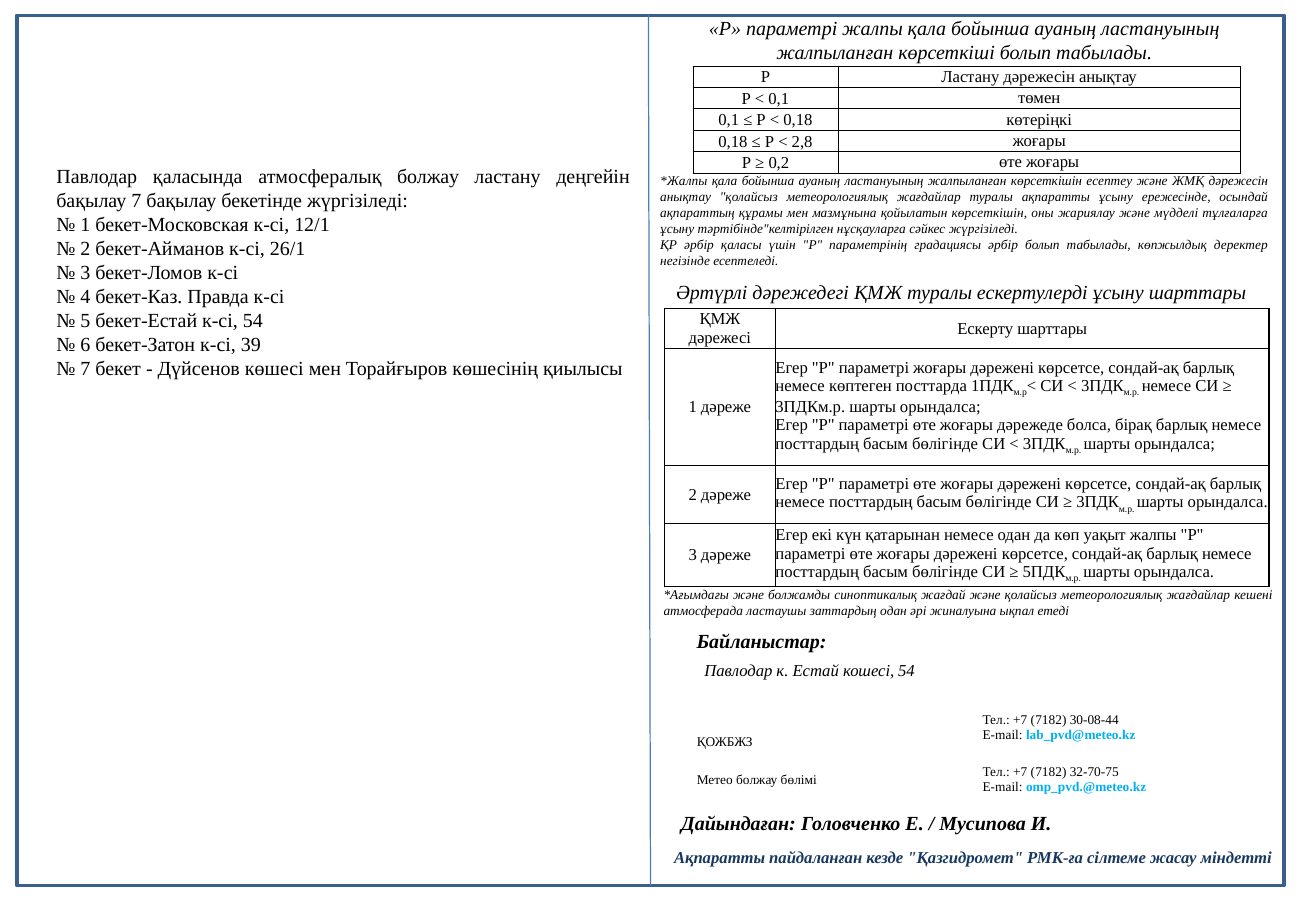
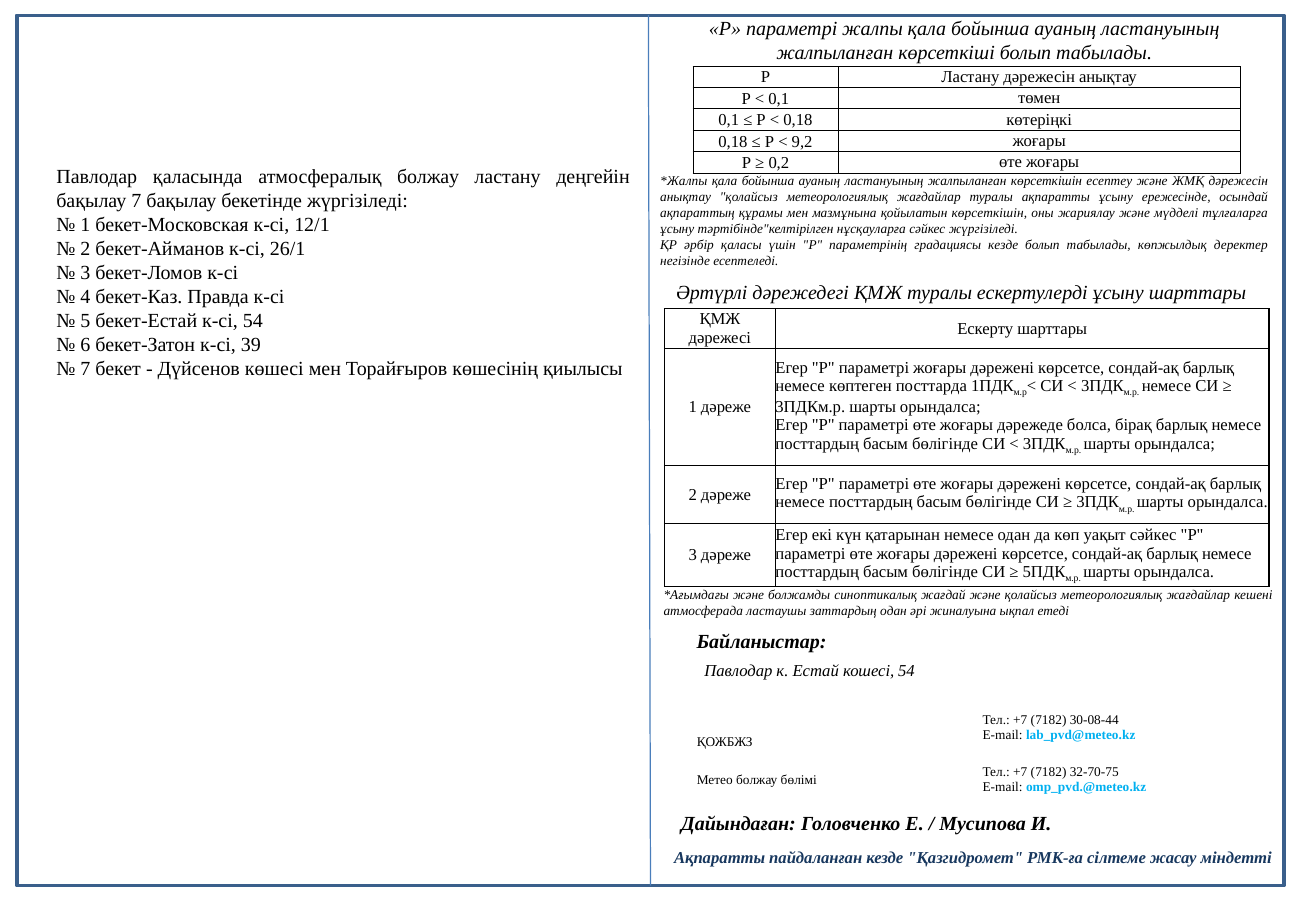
2,8: 2,8 -> 9,2 (802, 142)
градациясы әрбір: әрбір -> кезде (1003, 245)
уақыт жалпы: жалпы -> сәйкес (1153, 535)
